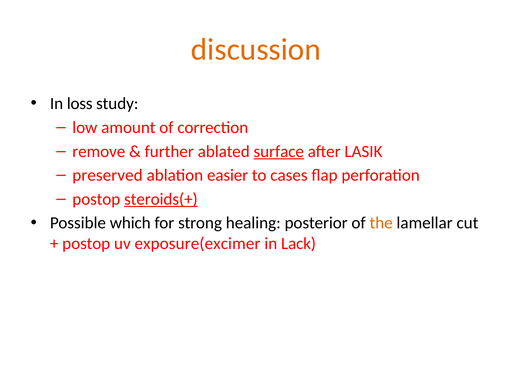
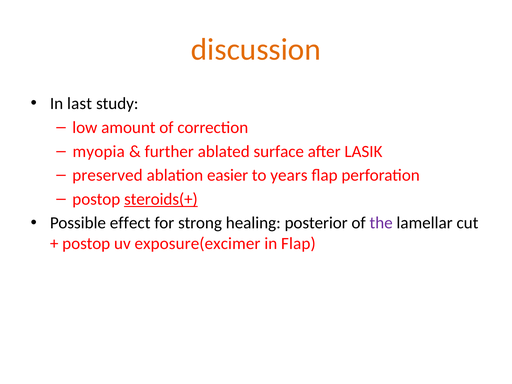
loss: loss -> last (80, 104)
remove: remove -> myopia (99, 151)
surface underline: present -> none (279, 151)
cases: cases -> years (289, 175)
which: which -> effect (130, 223)
the colour: orange -> purple (381, 223)
in Lack: Lack -> Flap (298, 244)
